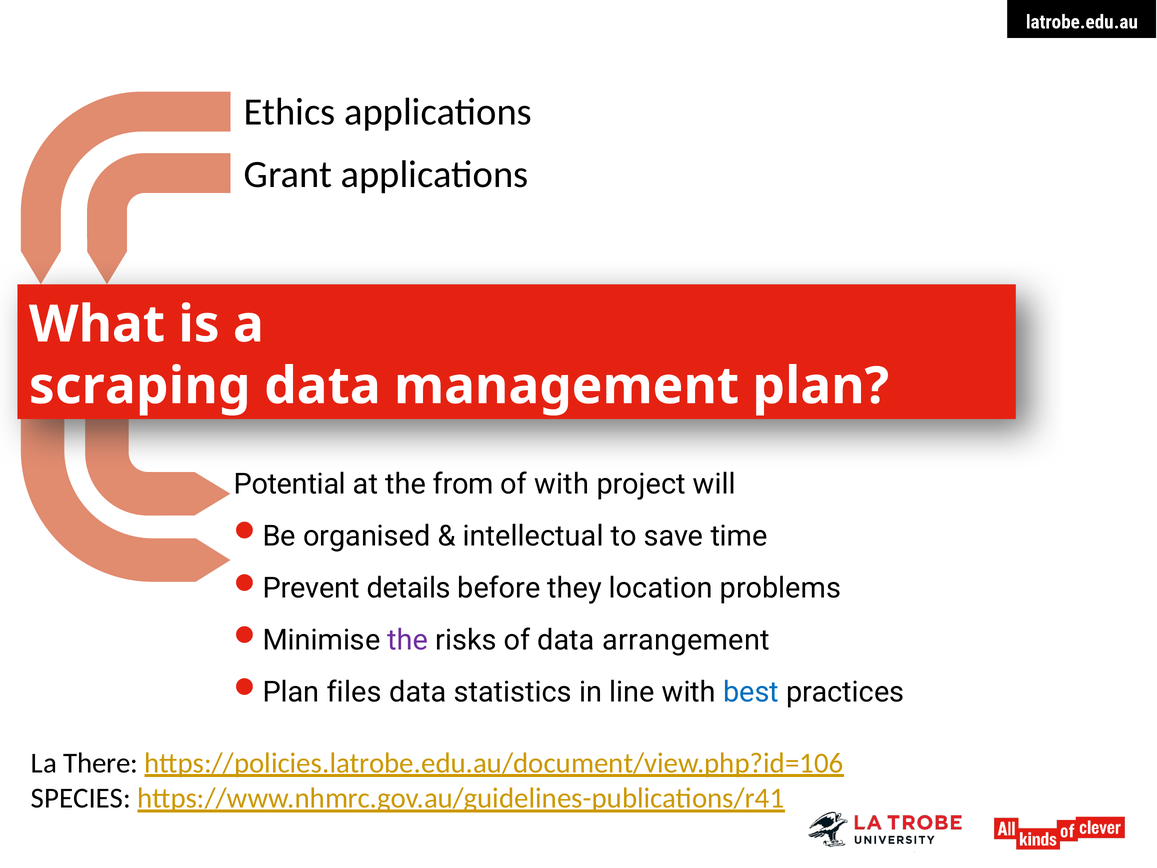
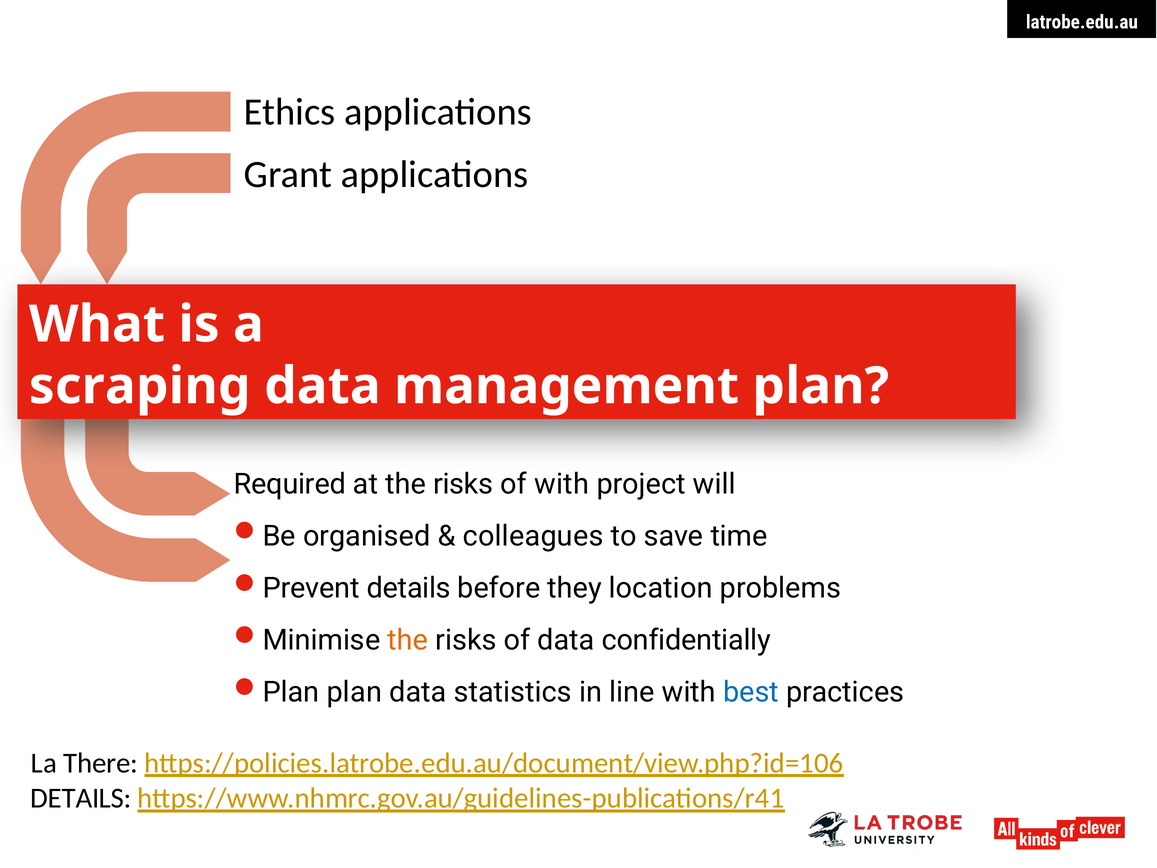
Potential: Potential -> Required (290, 484)
at the from: from -> risks (463, 484)
intellectual: intellectual -> colleagues (533, 536)
the colour: purple -> orange (408, 640)
arrangement: arrangement -> confidentially (686, 640)
files: files -> plan (354, 692)
SPECIES: SPECIES -> DETAILS (81, 798)
